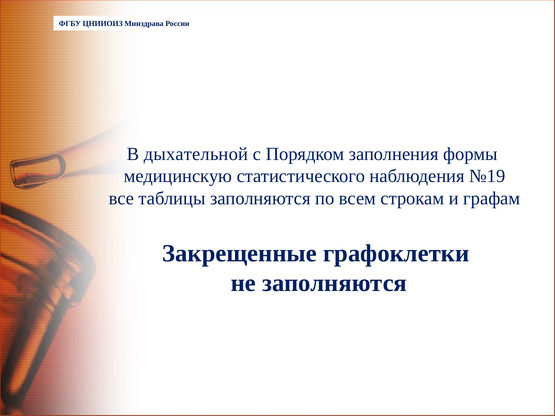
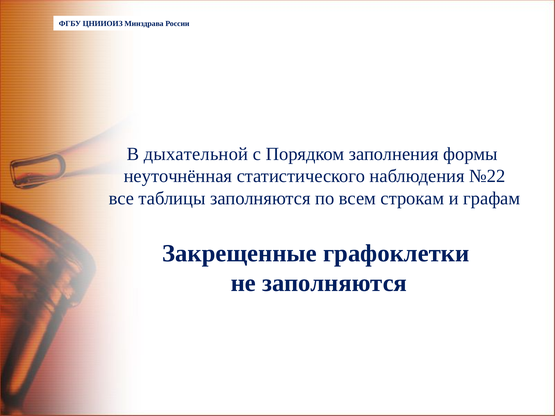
медицинскую: медицинскую -> неуточнённая (178, 176)
№19: №19 -> №22 (487, 176)
